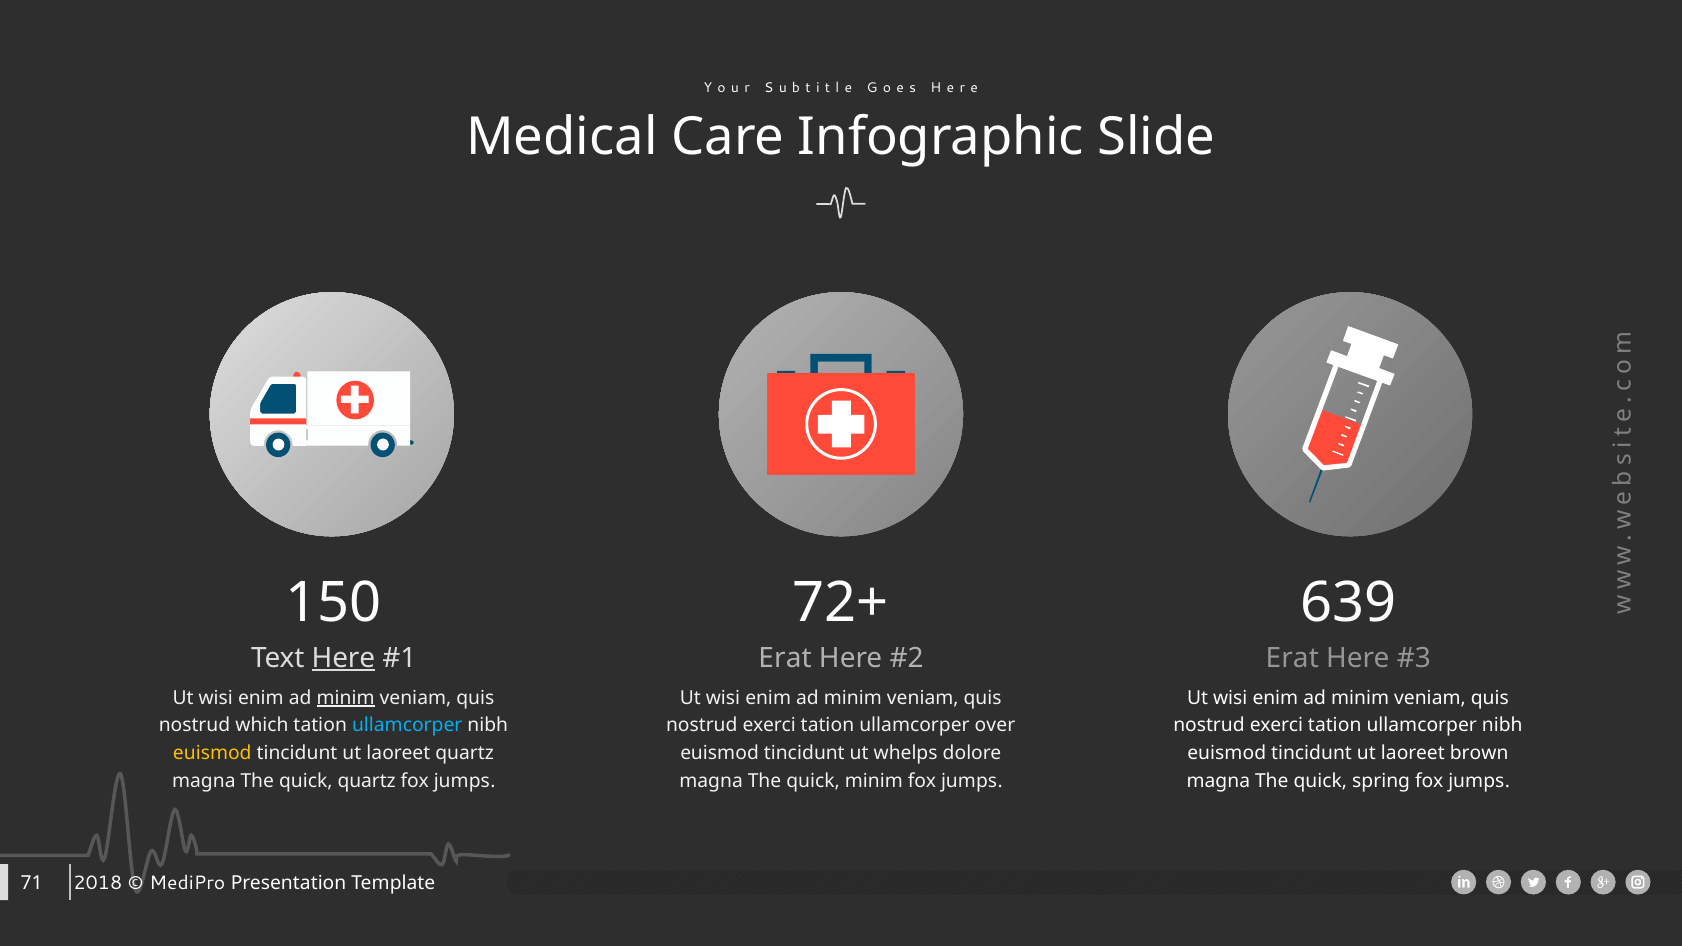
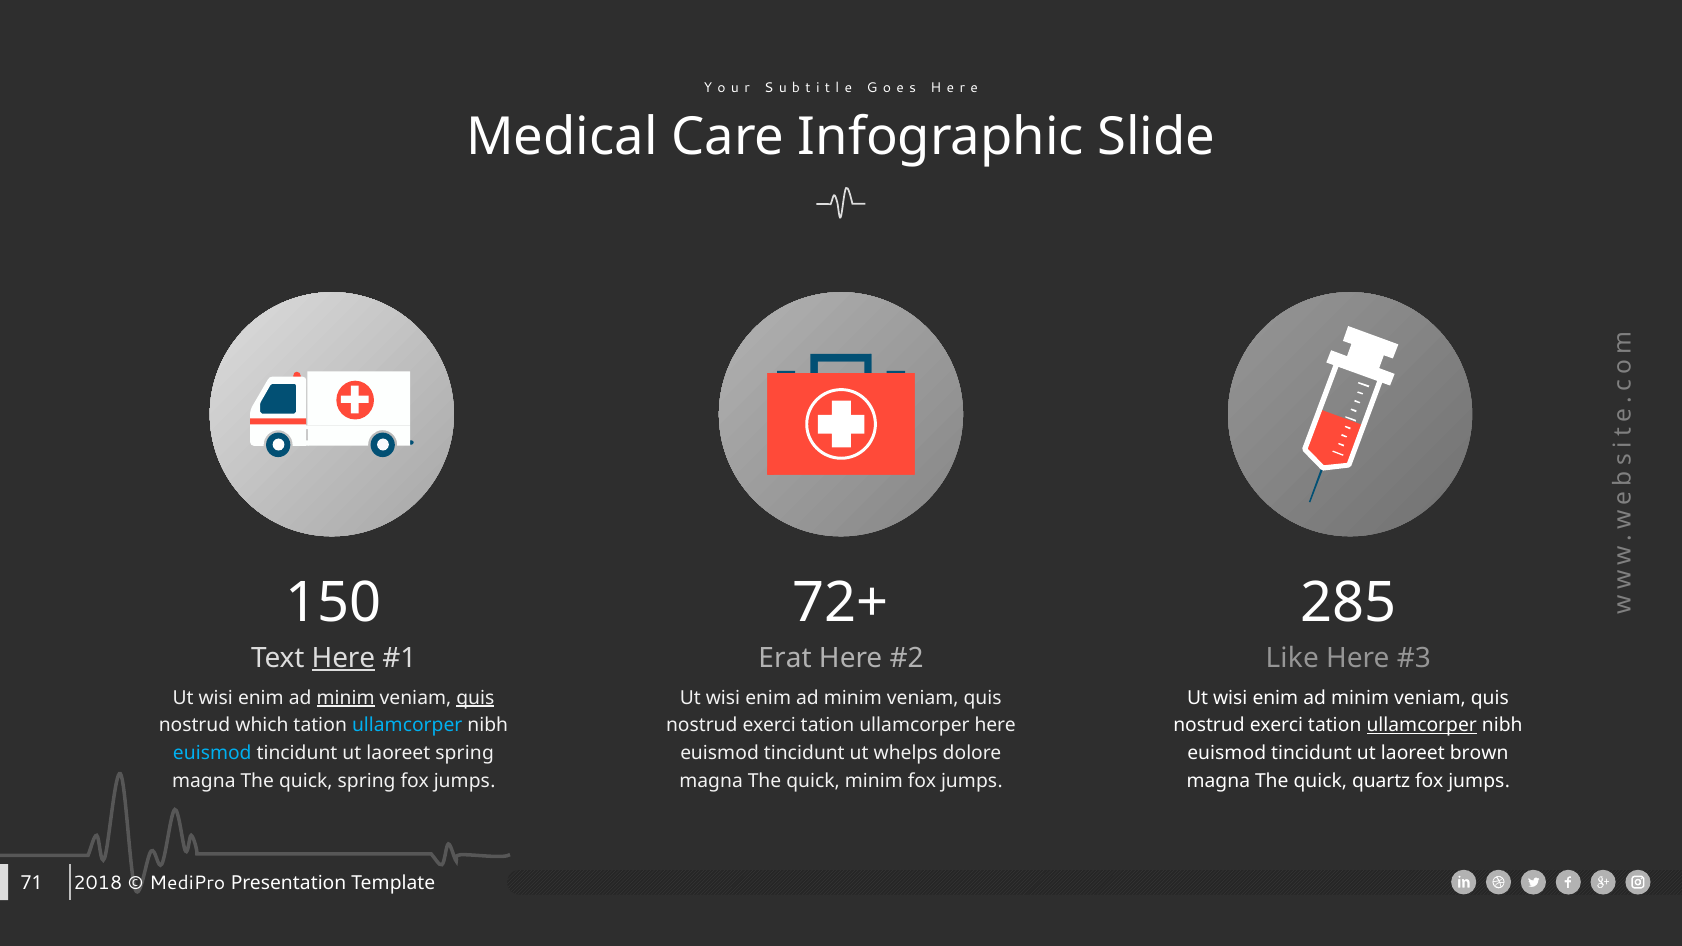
639: 639 -> 285 (1348, 603)
Erat: Erat -> Like (1292, 658)
quis underline: none -> present (475, 698)
ullamcorper over: over -> here (995, 726)
ullamcorper underline: none -> present (1422, 726)
euismod colour: yellow -> light blue (212, 753)
laoreet quartz: quartz -> spring (465, 753)
quick quartz: quartz -> spring (367, 781)
spring: spring -> quartz (1381, 781)
